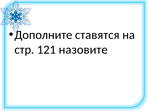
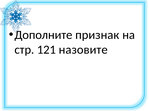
ставятся: ставятся -> признак (97, 35)
